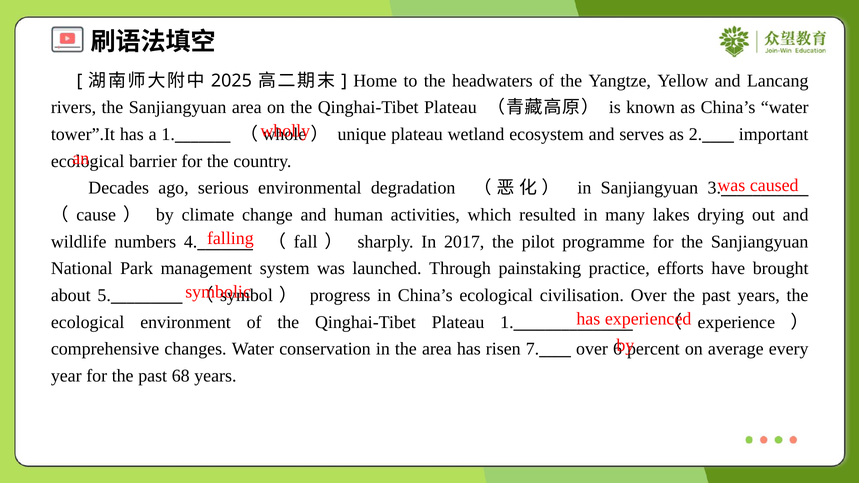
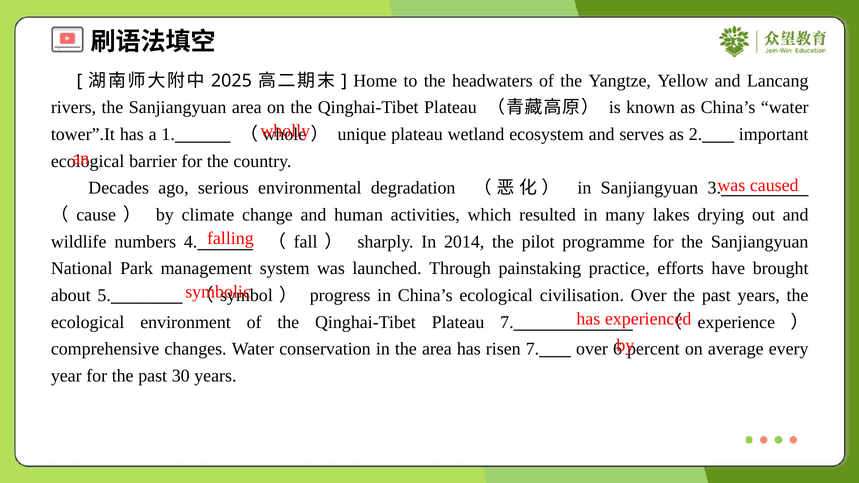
2017: 2017 -> 2014 (464, 242)
Plateau 1: 1 -> 7 (507, 322)
68: 68 -> 30 (181, 376)
